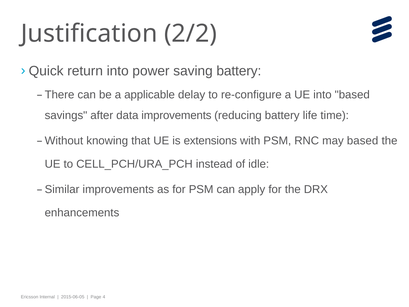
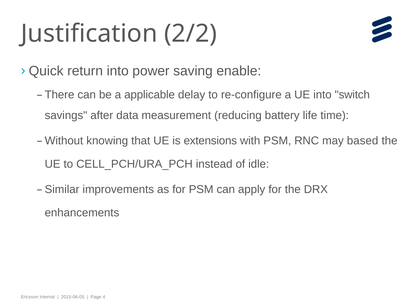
saving battery: battery -> enable (239, 71)
into based: based -> switch (352, 95)
data improvements: improvements -> measurement (176, 115)
